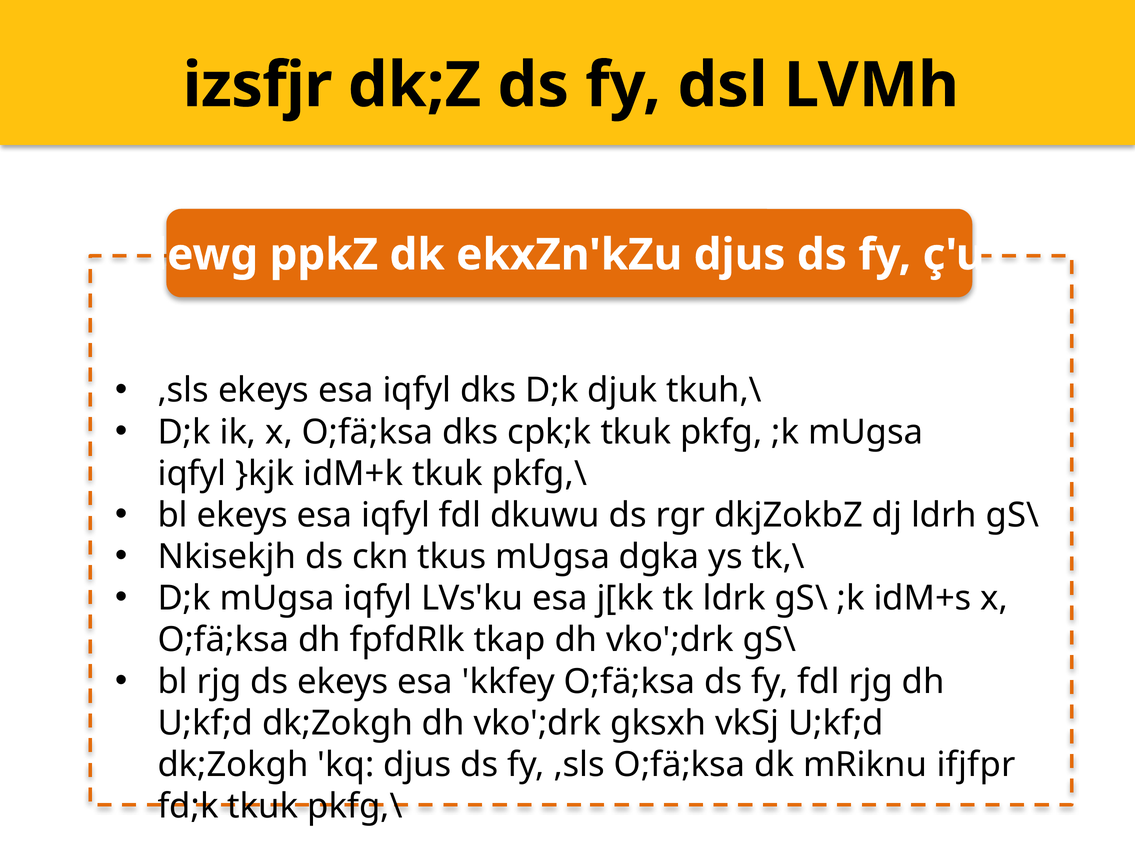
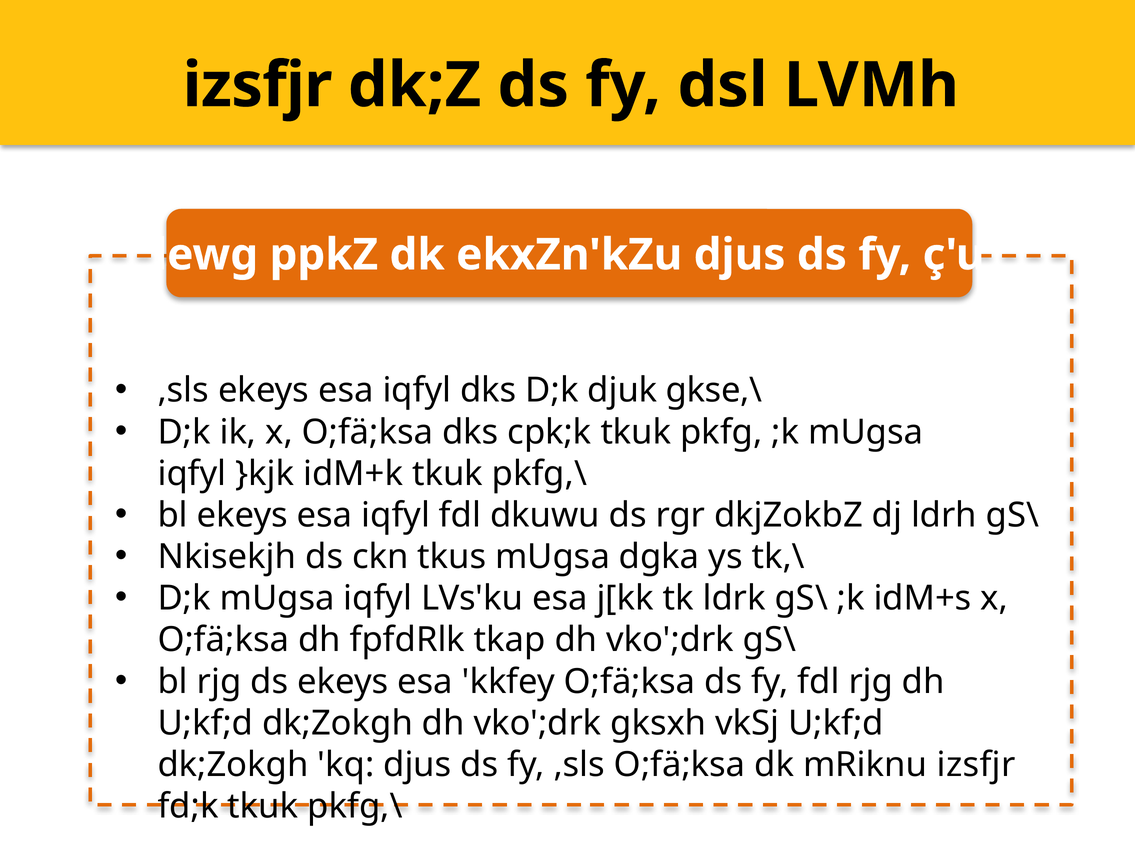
tkuh,\: tkuh,\ -> gkse,\ (714, 391)
mRiknu ifjfpr: ifjfpr -> izsfjr (976, 765)
